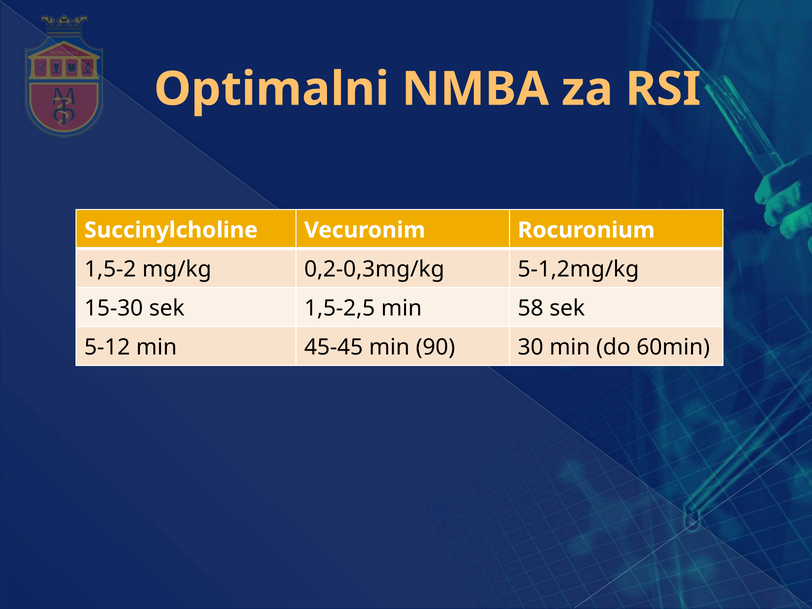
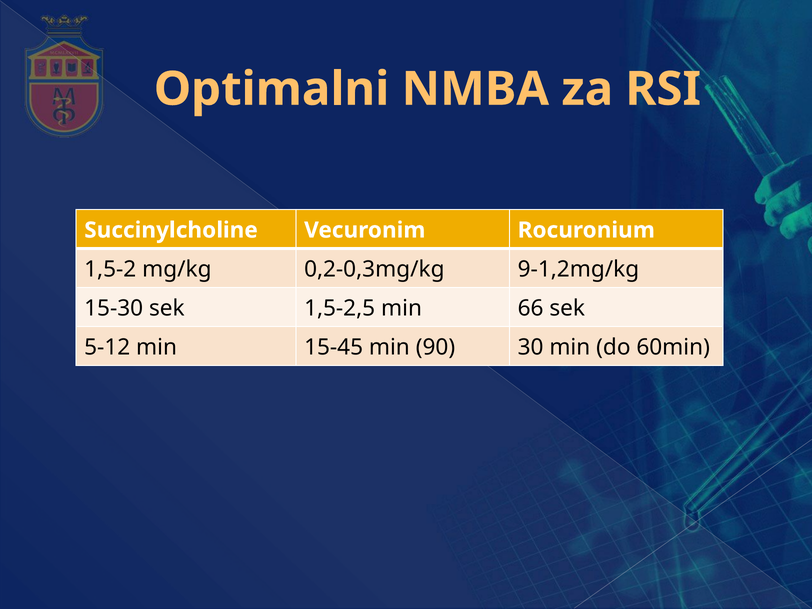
5-1,2mg/kg: 5-1,2mg/kg -> 9-1,2mg/kg (578, 269)
58: 58 -> 66 (531, 308)
45-45: 45-45 -> 15-45 (334, 347)
